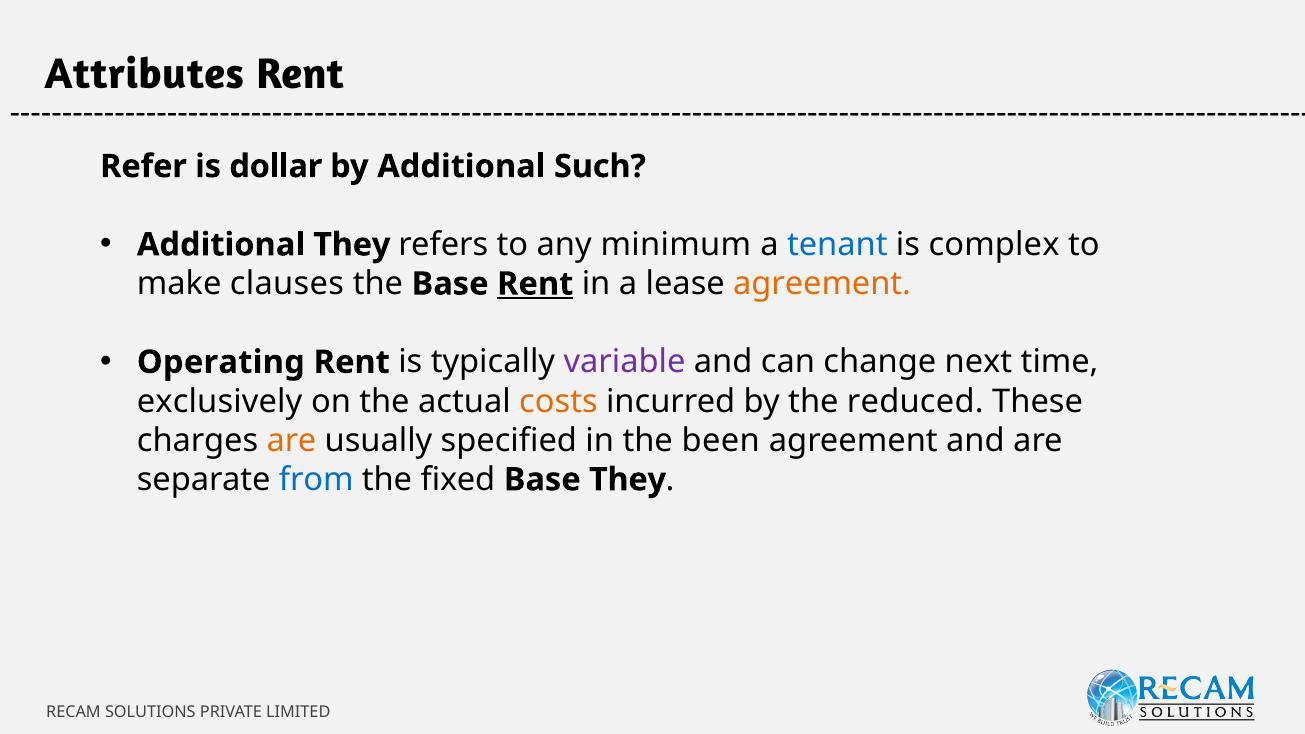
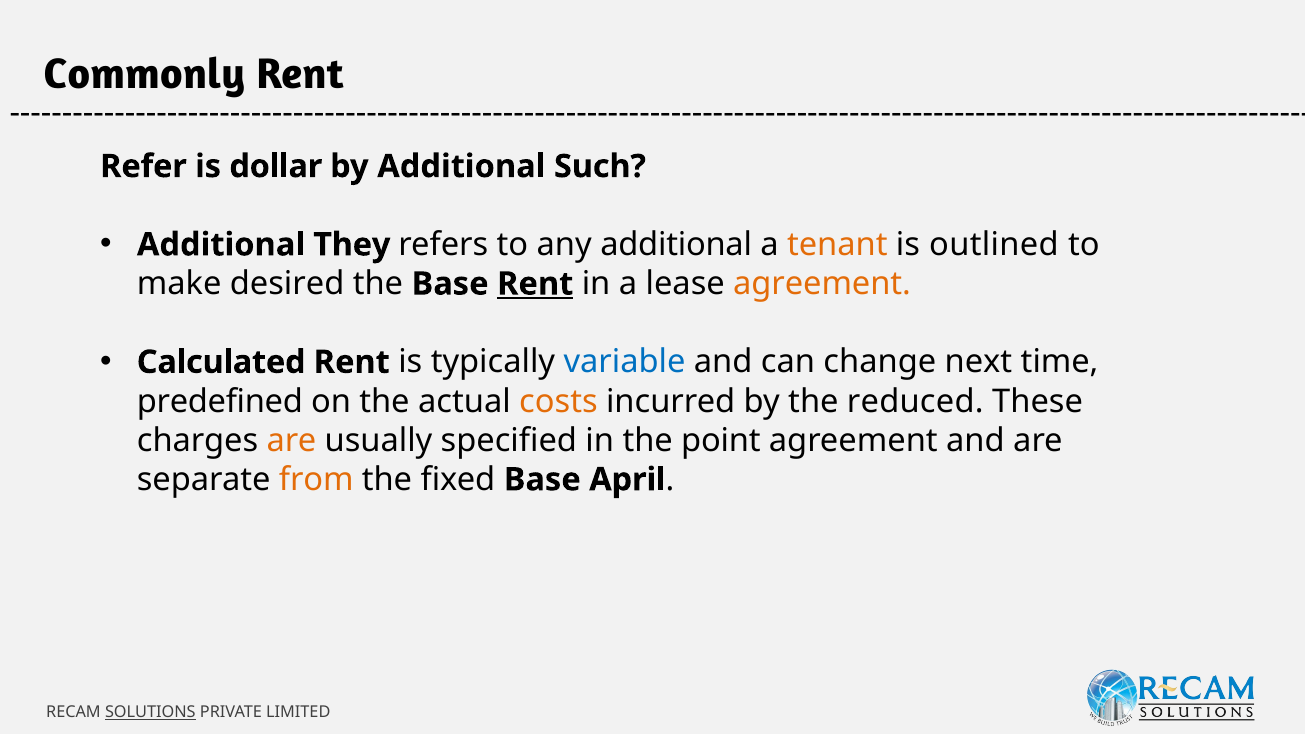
Attributes: Attributes -> Commonly (144, 74)
any minimum: minimum -> additional (676, 245)
tenant colour: blue -> orange (837, 245)
complex: complex -> outlined (994, 245)
clauses: clauses -> desired (287, 284)
Operating: Operating -> Calculated (221, 362)
variable colour: purple -> blue (625, 362)
exclusively: exclusively -> predefined (220, 401)
been: been -> point (721, 440)
from colour: blue -> orange (316, 480)
Base They: They -> April (627, 480)
SOLUTIONS underline: none -> present (150, 712)
